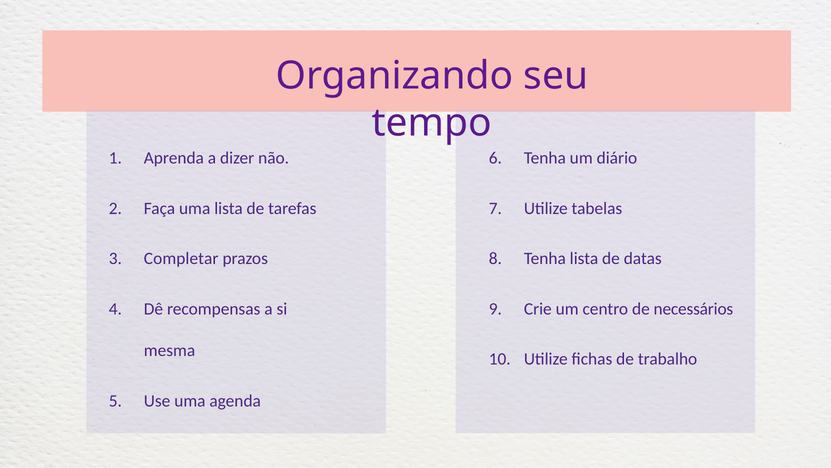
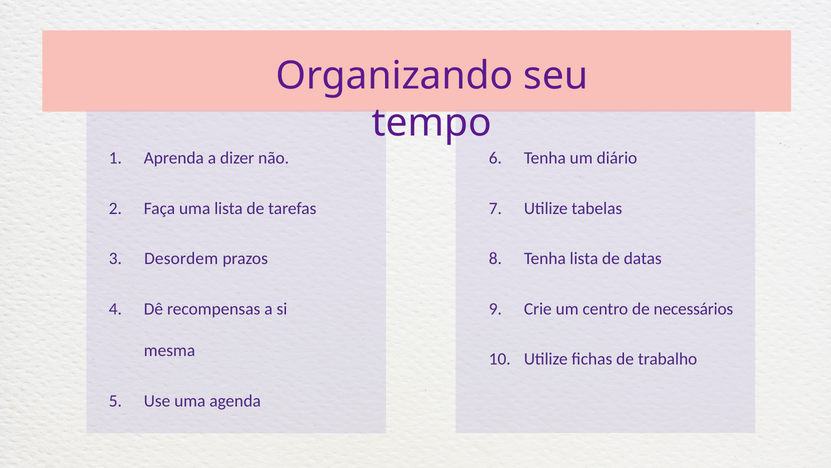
Completar: Completar -> Desordem (181, 258)
